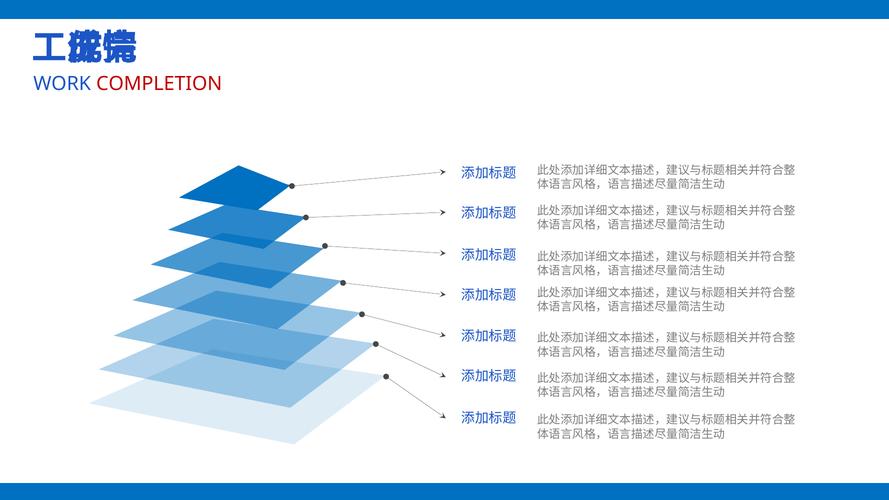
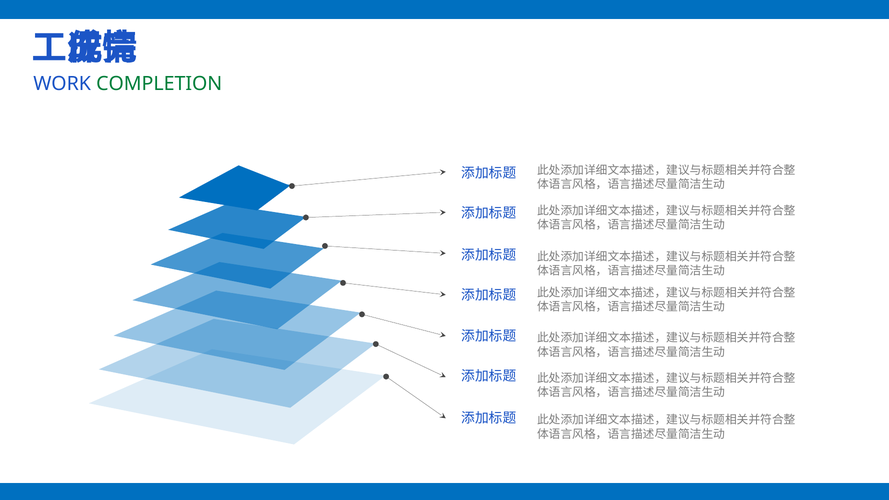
COMPLETION colour: red -> green (159, 84)
